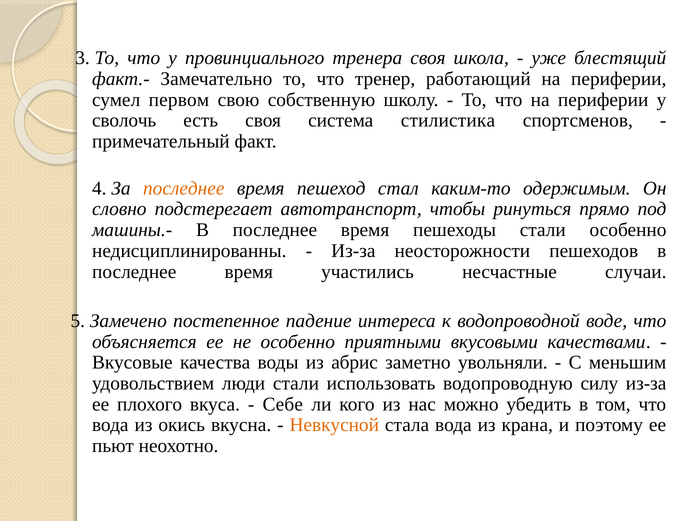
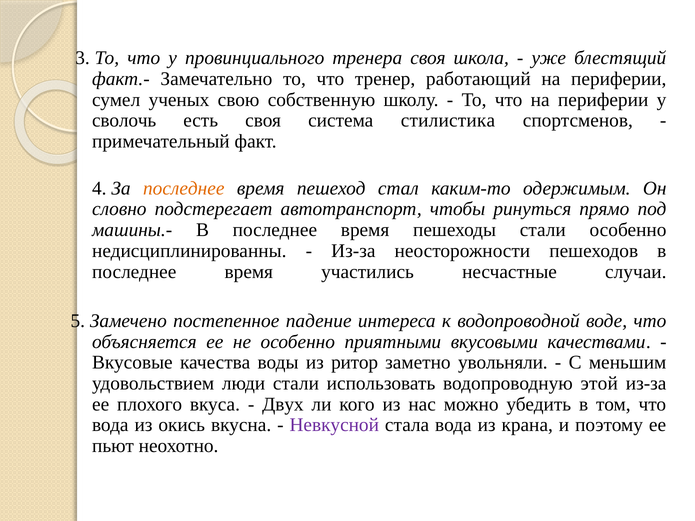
первом: первом -> ученых (179, 100)
абрис: абрис -> ритор (355, 363)
силу: силу -> этой (599, 384)
Себе: Себе -> Двух (283, 404)
Невкусной colour: orange -> purple (334, 425)
